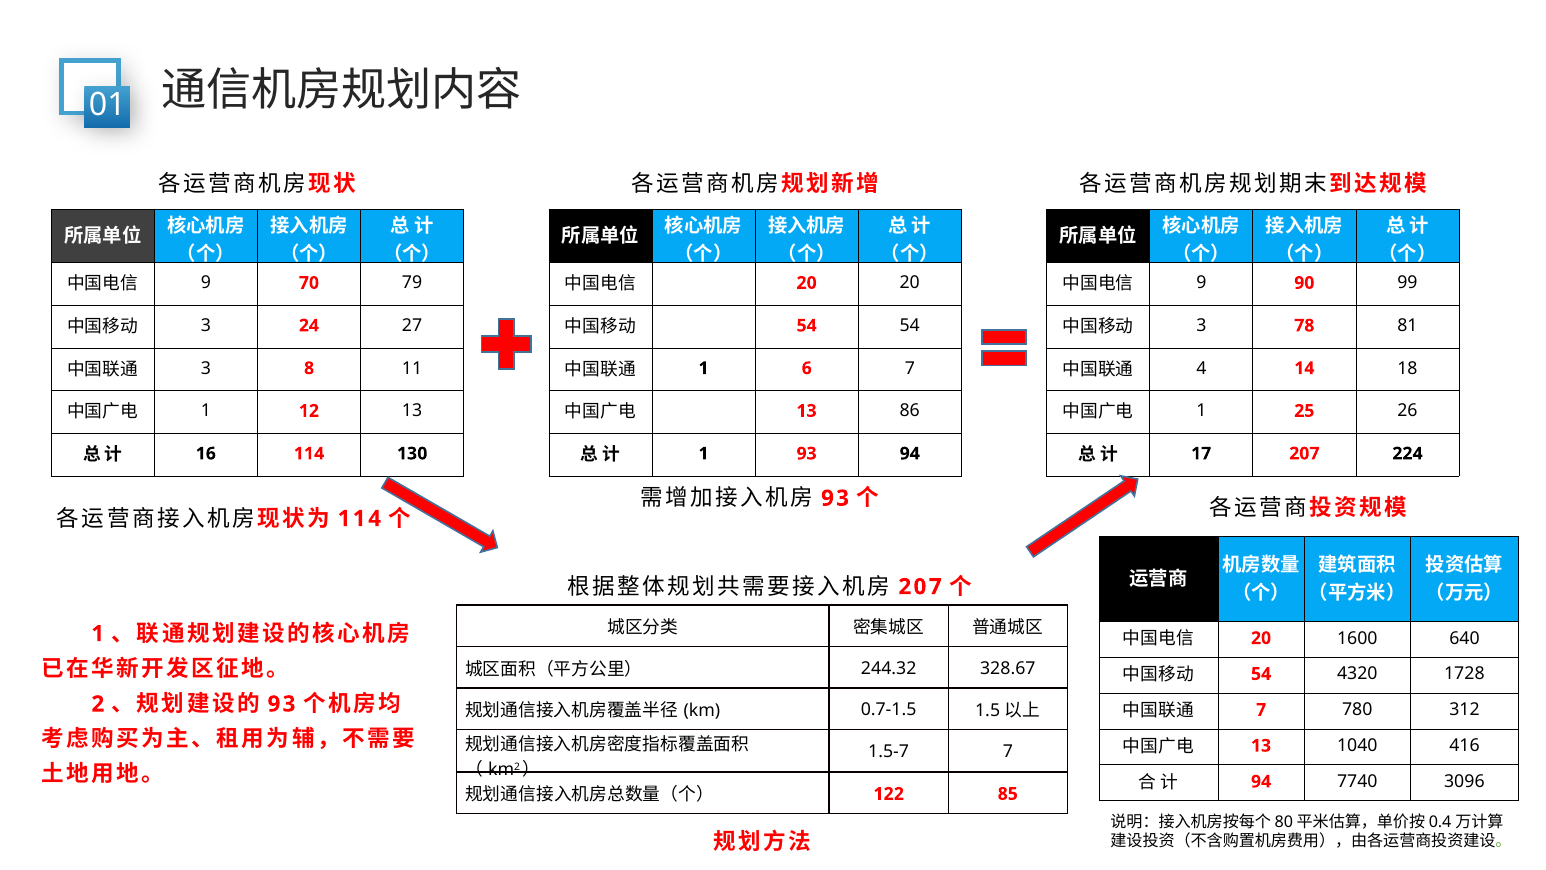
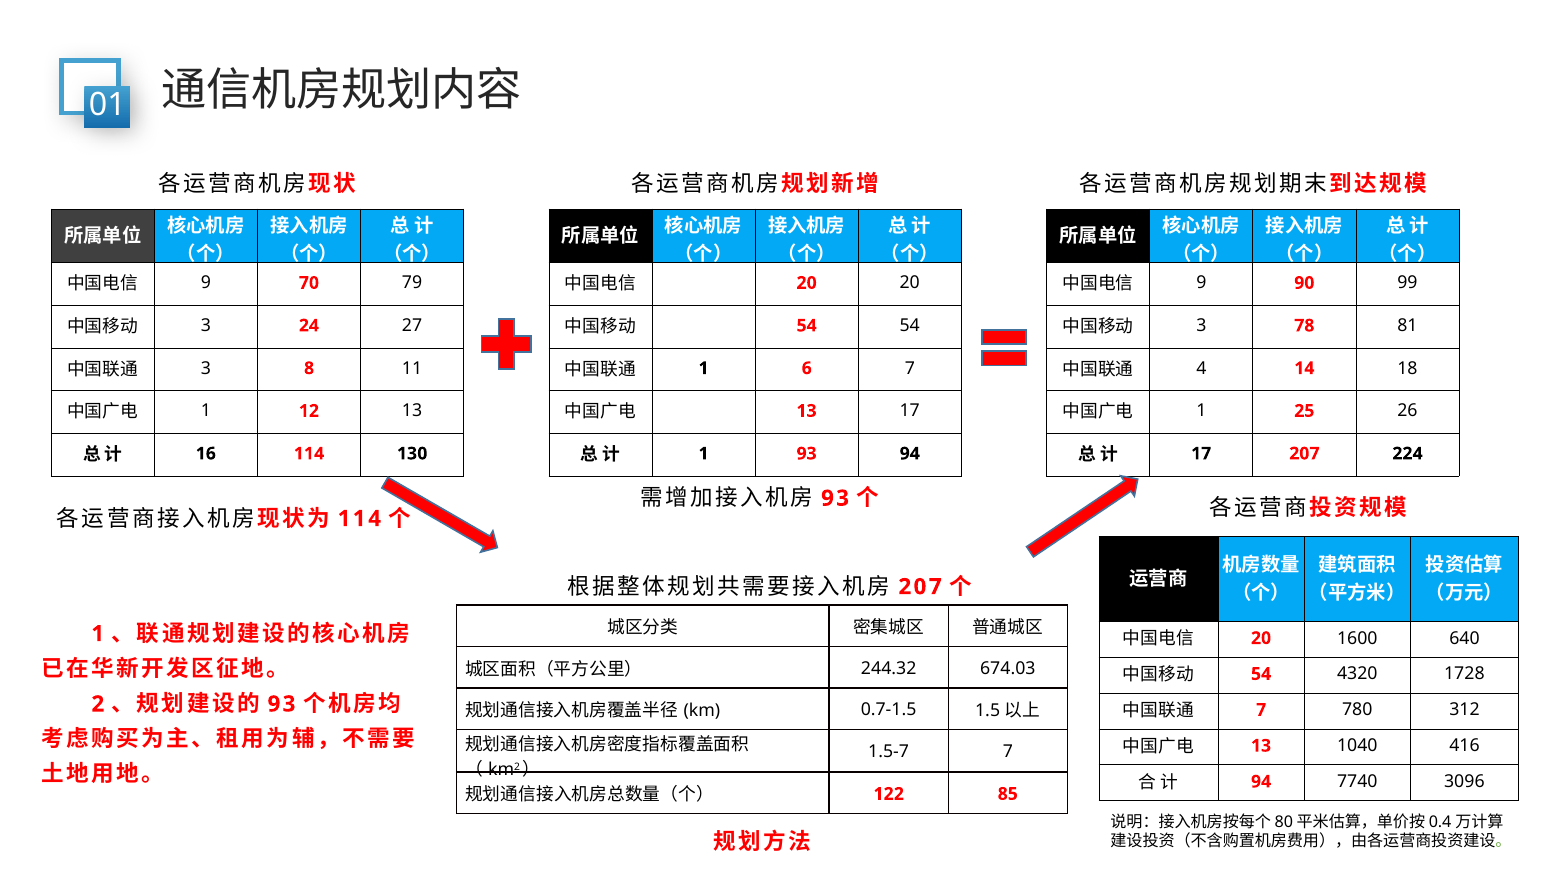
13 86: 86 -> 17 (910, 411)
328.67: 328.67 -> 674.03 (1008, 668)
